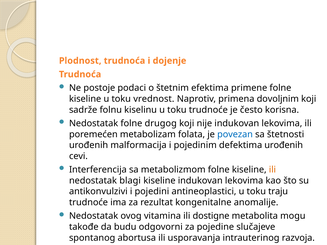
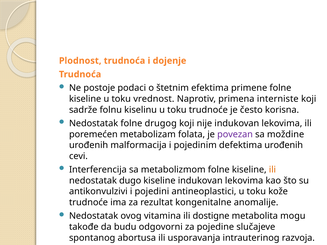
dovoljnim: dovoljnim -> interniste (278, 99)
povezan colour: blue -> purple (235, 134)
štetnosti: štetnosti -> moždine (286, 134)
blagi: blagi -> dugo (130, 181)
traju: traju -> kože (278, 192)
